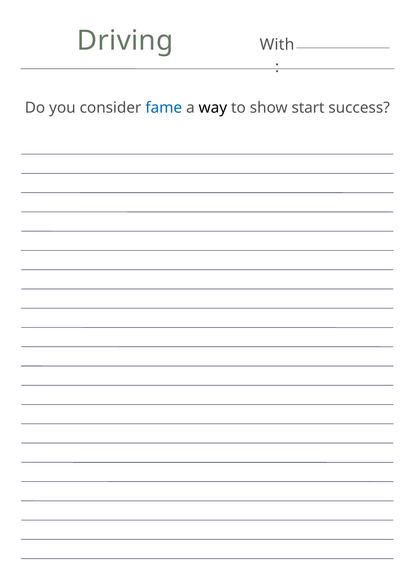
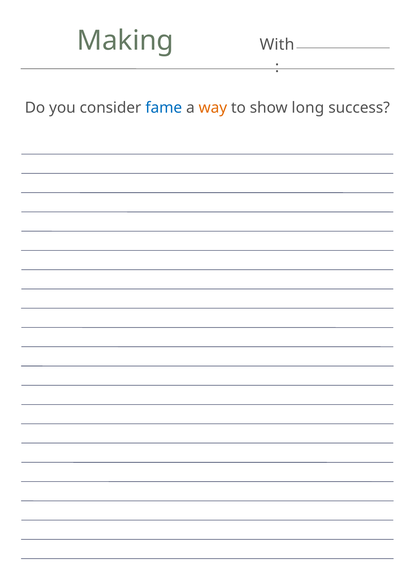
Driving: Driving -> Making (125, 41)
way colour: black -> orange (213, 108)
start: start -> long (308, 108)
